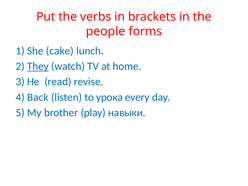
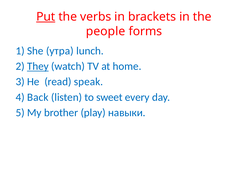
Put underline: none -> present (46, 17)
cake: cake -> утра (60, 51)
revise: revise -> speak (89, 82)
урока: урока -> sweet (109, 97)
